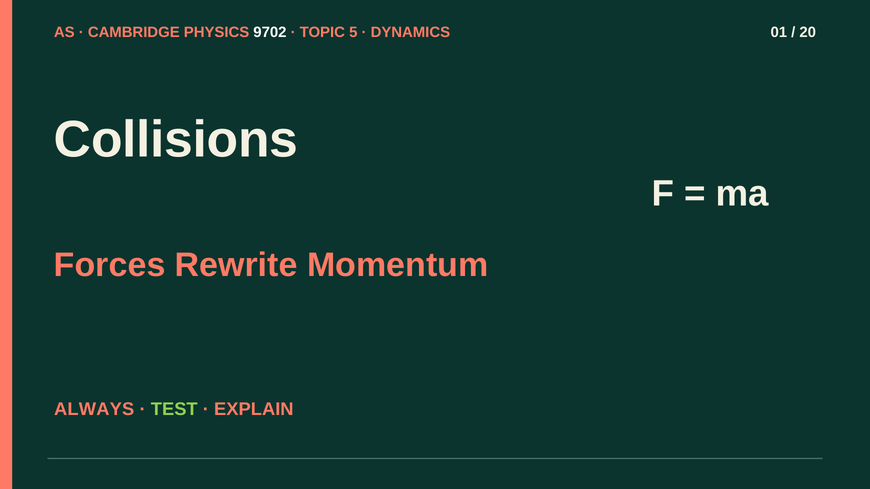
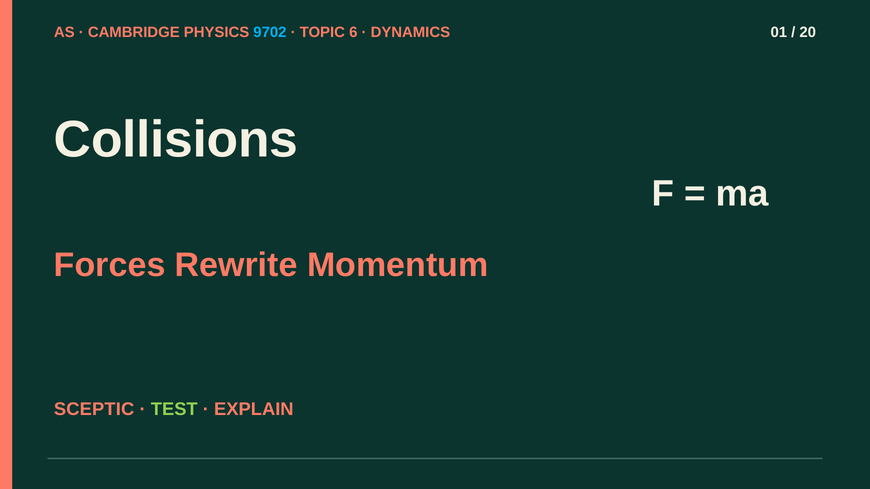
9702 colour: white -> light blue (270, 32)
5: 5 -> 6 (353, 32)
ALWAYS: ALWAYS -> SCEPTIC (94, 410)
